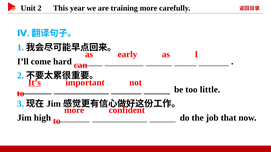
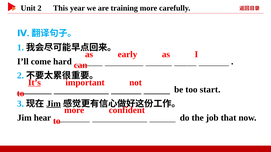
little: little -> start (210, 90)
Jim underline: none -> present (54, 104)
high: high -> hear (42, 118)
